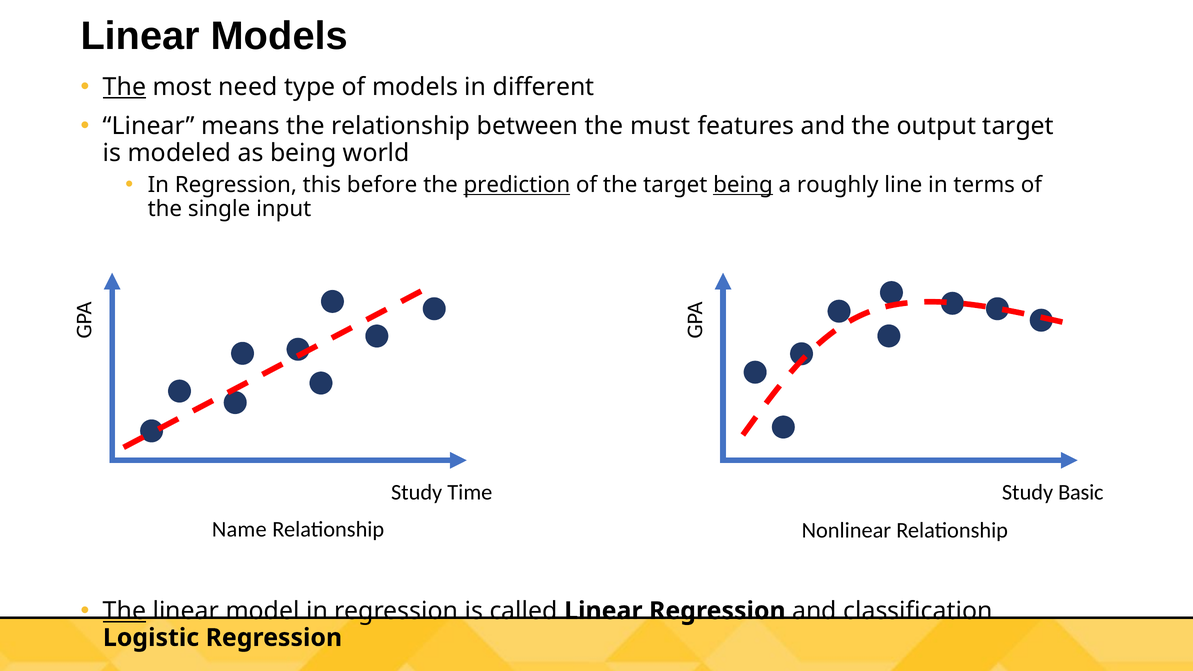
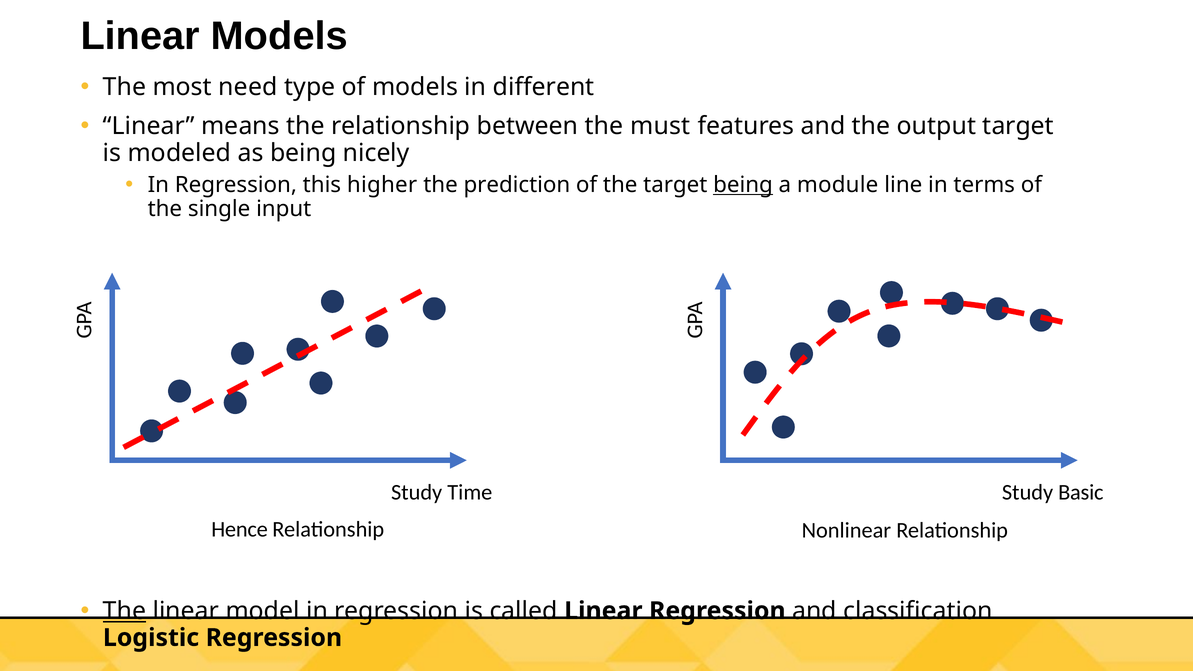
The underline: present -> none (125, 87)
world: world -> nicely (376, 153)
before: before -> higher (382, 185)
prediction underline: present -> none (517, 185)
roughly: roughly -> module (838, 185)
Name: Name -> Hence (240, 530)
